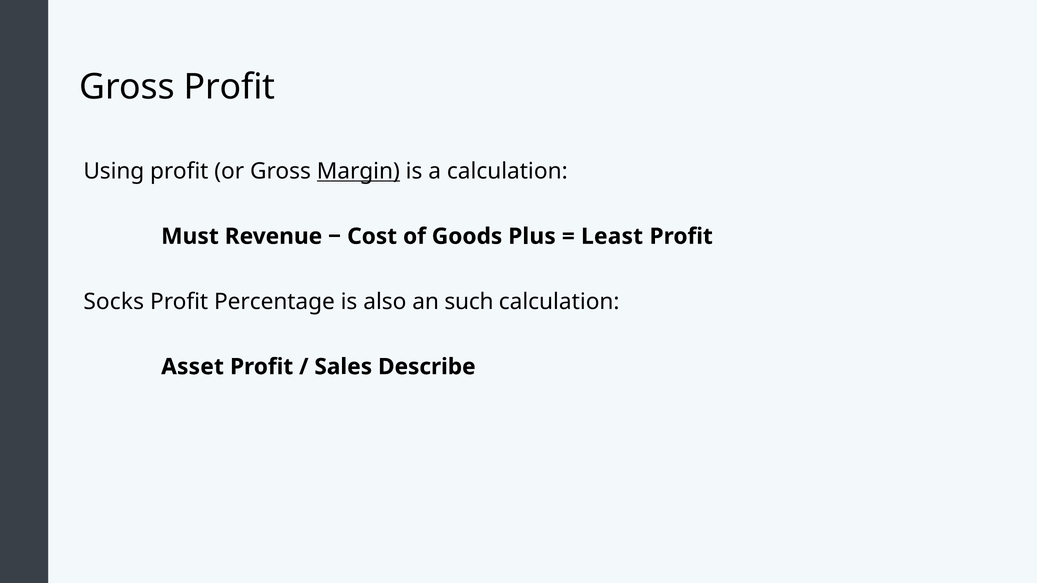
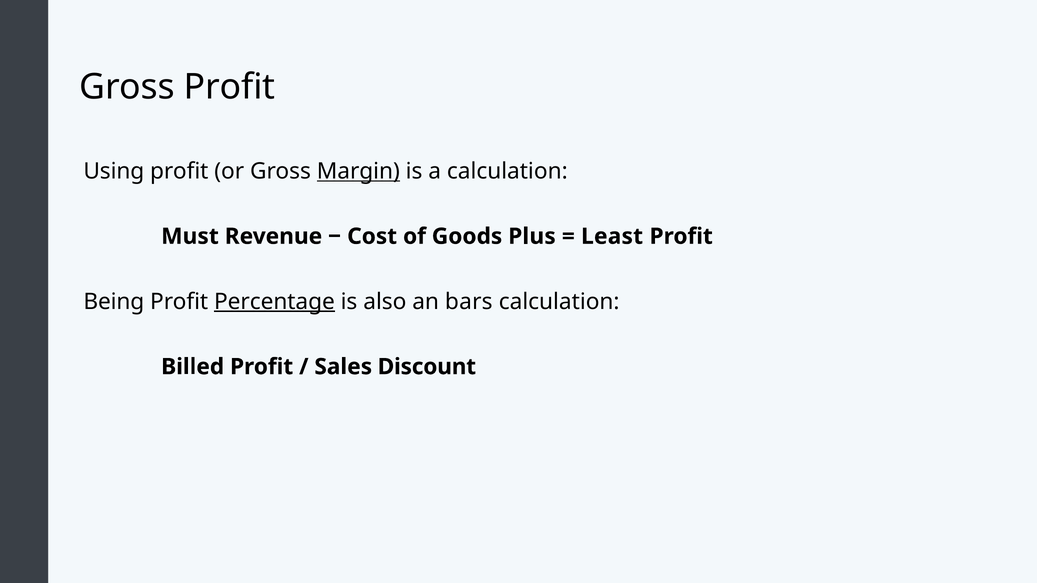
Socks: Socks -> Being (114, 302)
Percentage underline: none -> present (274, 302)
such: such -> bars (469, 302)
Asset: Asset -> Billed (193, 367)
Describe: Describe -> Discount (427, 367)
